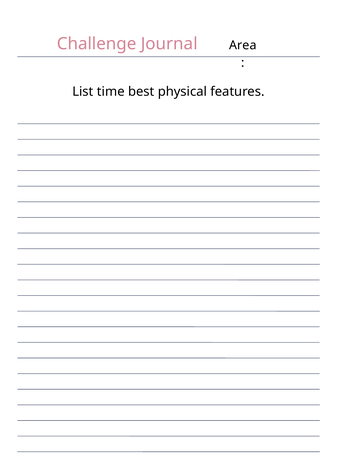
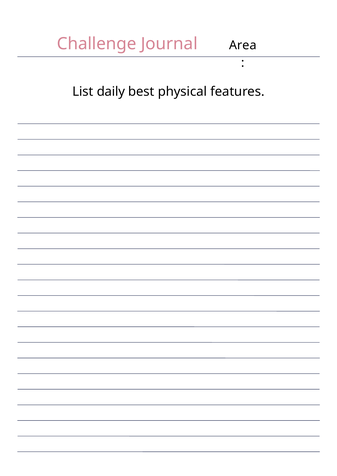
time: time -> daily (111, 92)
